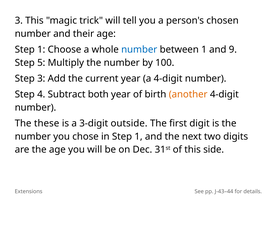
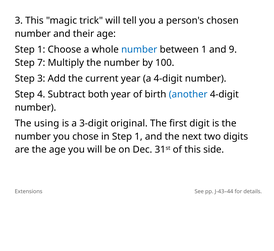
5: 5 -> 7 (41, 63)
another colour: orange -> blue (188, 94)
these: these -> using (47, 123)
outside: outside -> original (129, 123)
